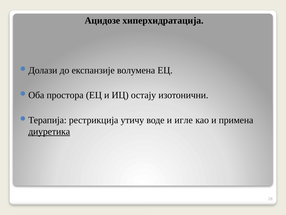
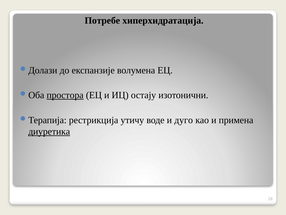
Ацидозе: Ацидозе -> Потребе (102, 20)
простора underline: none -> present (65, 95)
игле: игле -> дуго (184, 120)
